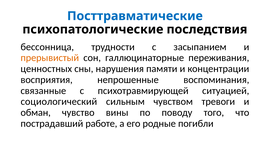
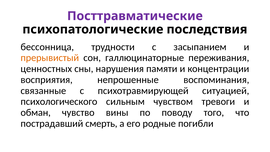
Посттравматические colour: blue -> purple (135, 16)
социологический: социологический -> психологического (59, 102)
работе: работе -> смерть (101, 123)
